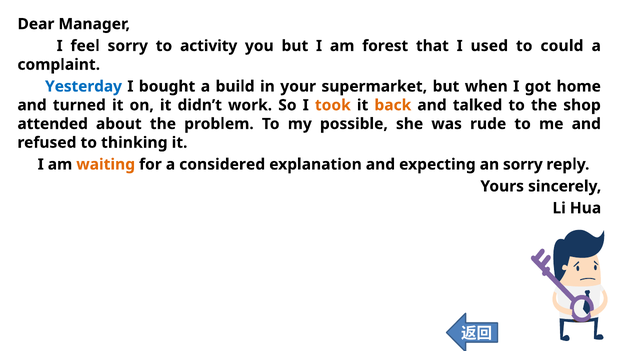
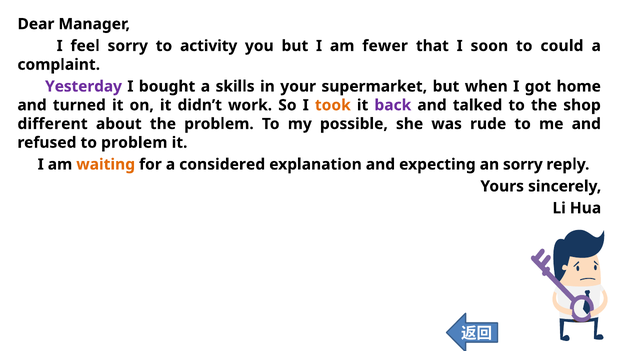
forest: forest -> fewer (385, 46)
used: used -> soon (489, 46)
Yesterday colour: blue -> purple (83, 86)
build: build -> skills (235, 86)
back colour: orange -> purple (393, 105)
attended: attended -> different (53, 124)
to thinking: thinking -> problem (134, 142)
